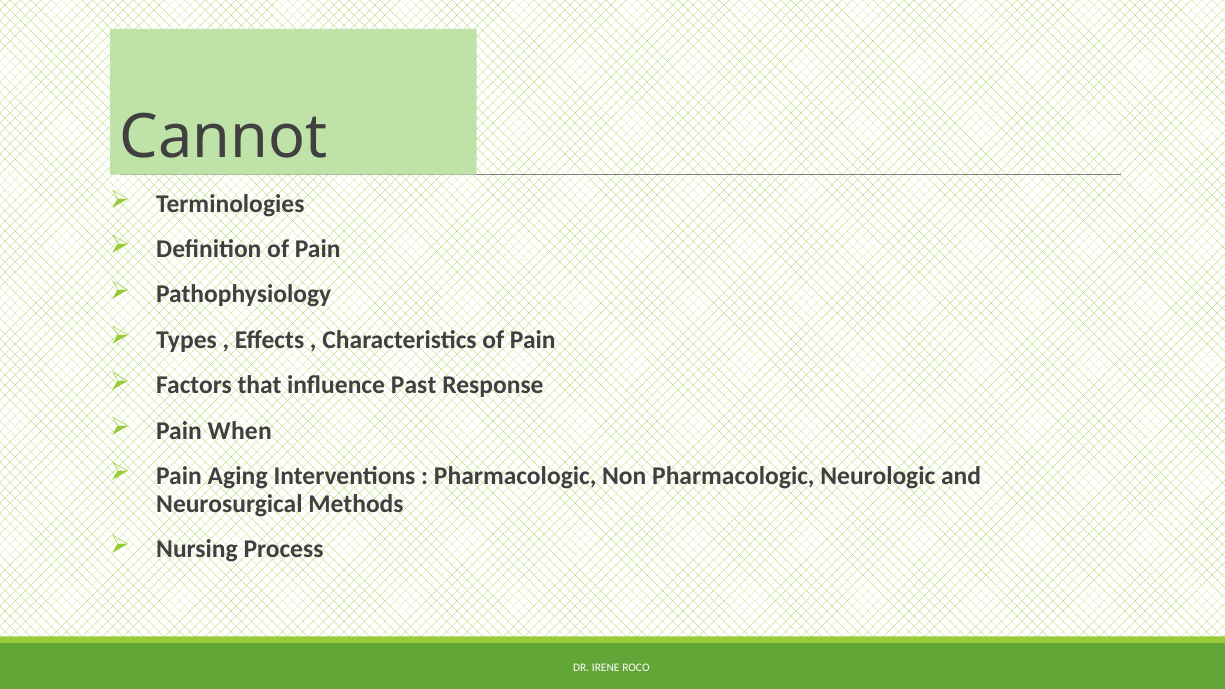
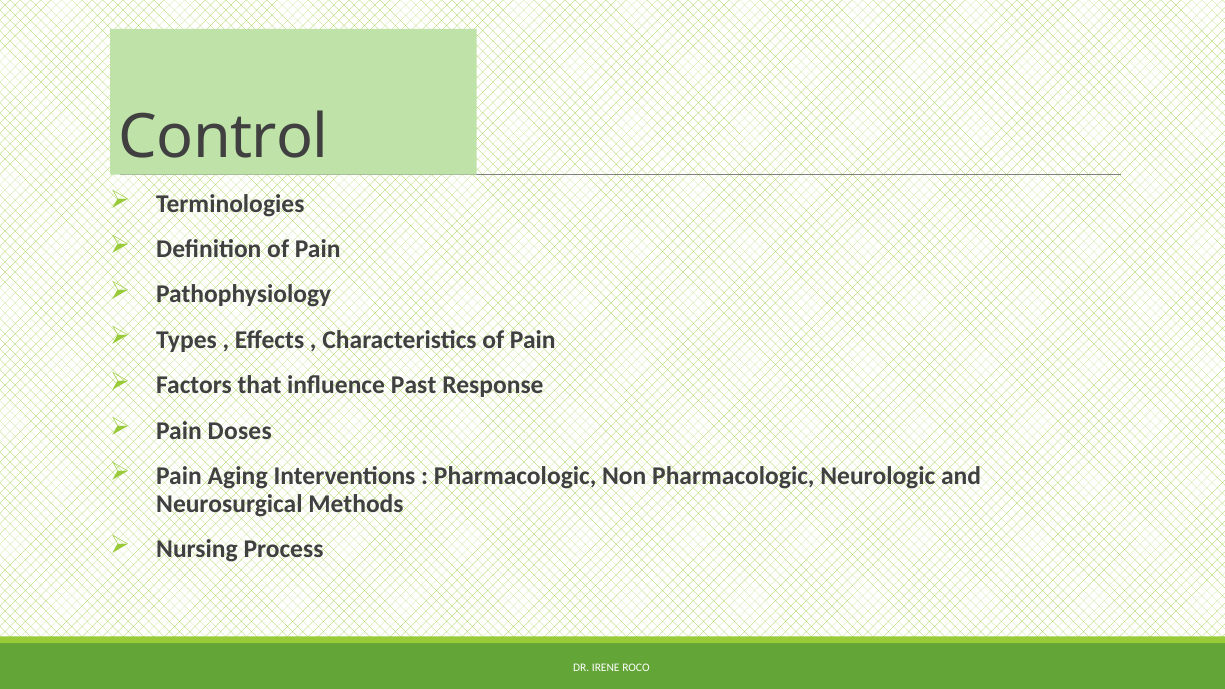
Cannot: Cannot -> Control (224, 137)
When: When -> Doses (240, 431)
